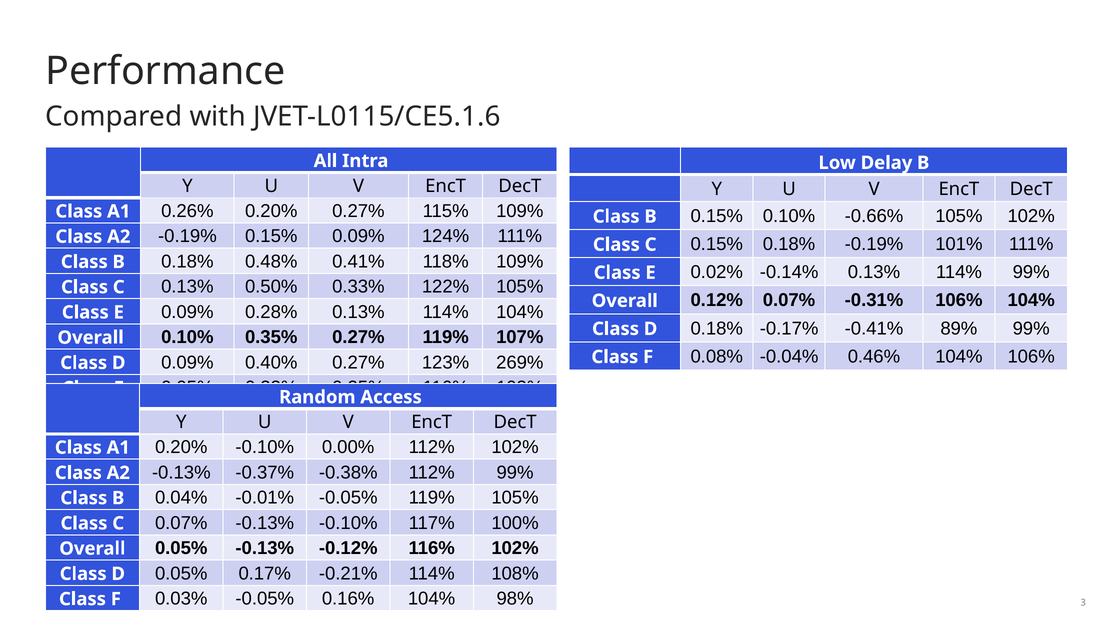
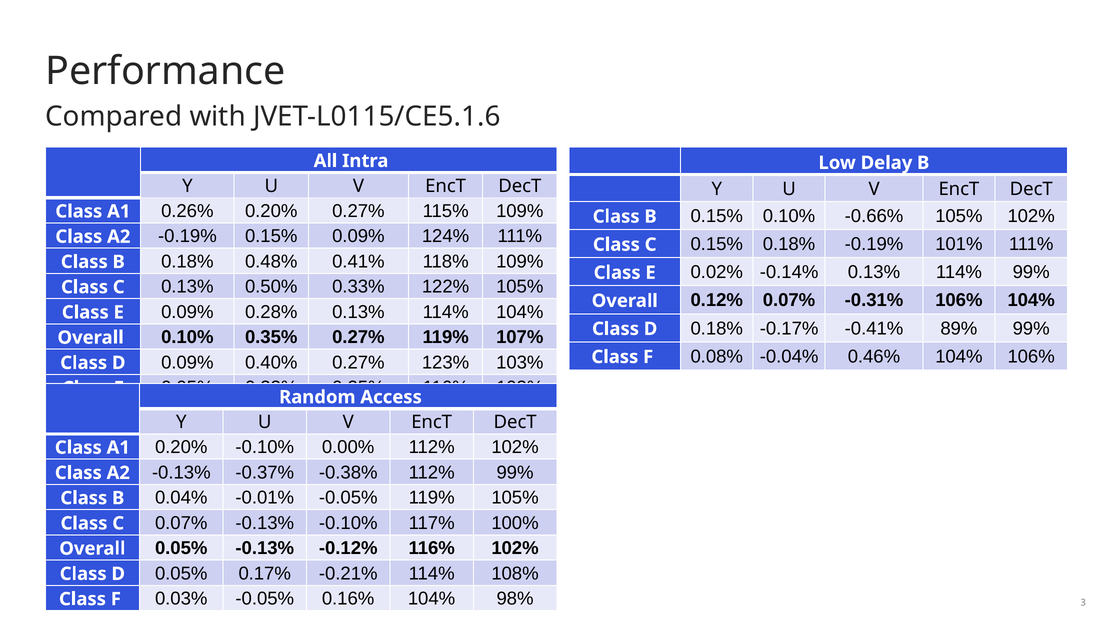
123% 269%: 269% -> 103% (520, 362)
